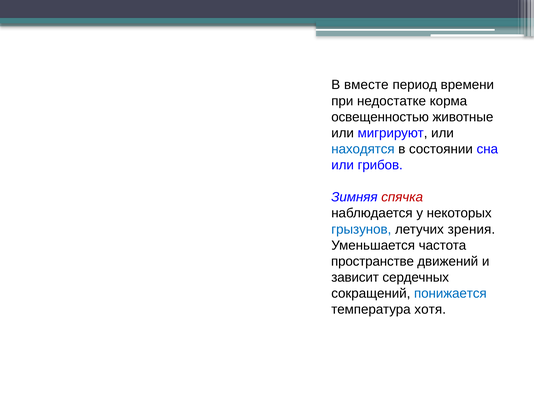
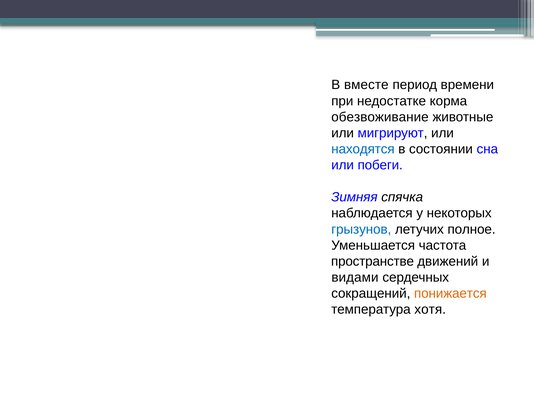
освещенностью: освещенностью -> обезвоживание (380, 117)
грибов: грибов -> побеги (380, 165)
спячка colour: red -> black (402, 197)
зрения: зрения -> полное (472, 229)
зависит: зависит -> видами (355, 277)
понижается colour: blue -> orange (450, 293)
